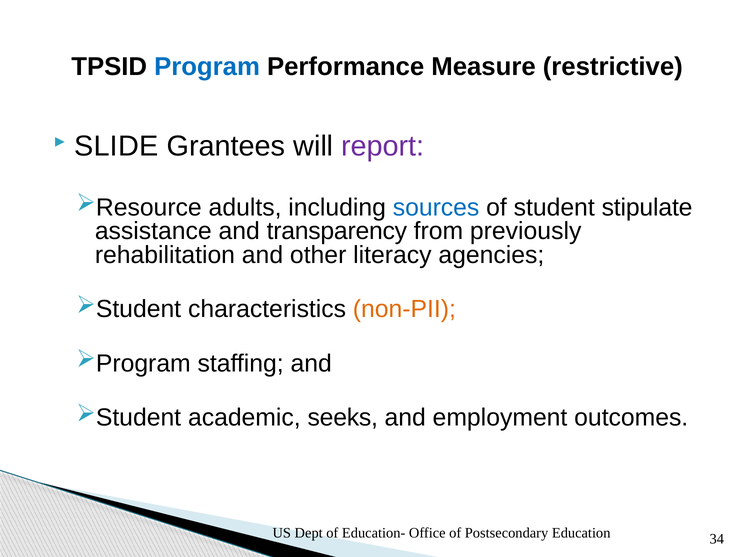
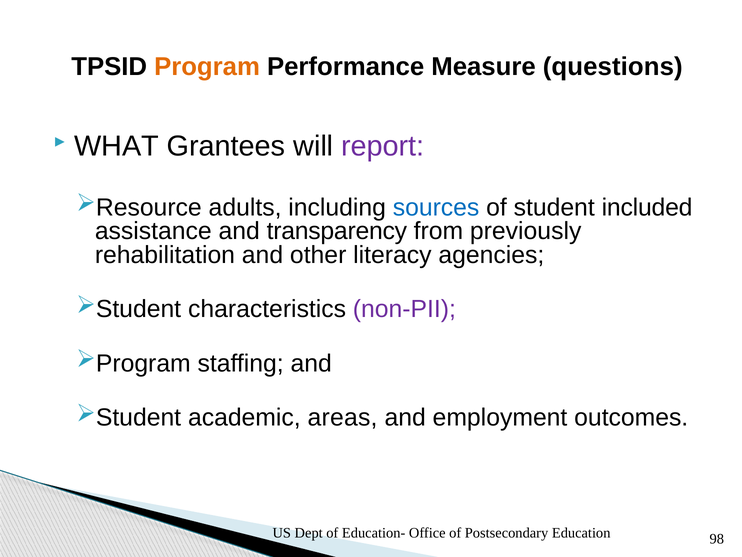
Program colour: blue -> orange (207, 67)
restrictive: restrictive -> questions (613, 67)
SLIDE: SLIDE -> WHAT (117, 146)
stipulate: stipulate -> included (647, 207)
non-PII colour: orange -> purple (404, 309)
seeks: seeks -> areas (343, 417)
34: 34 -> 98 (717, 538)
